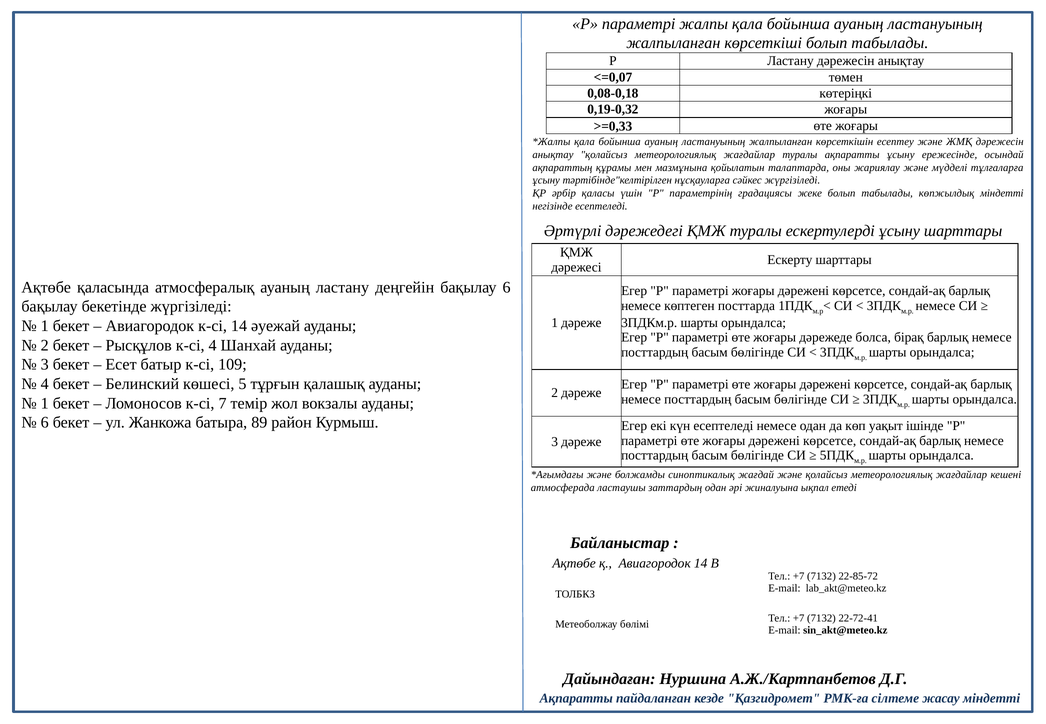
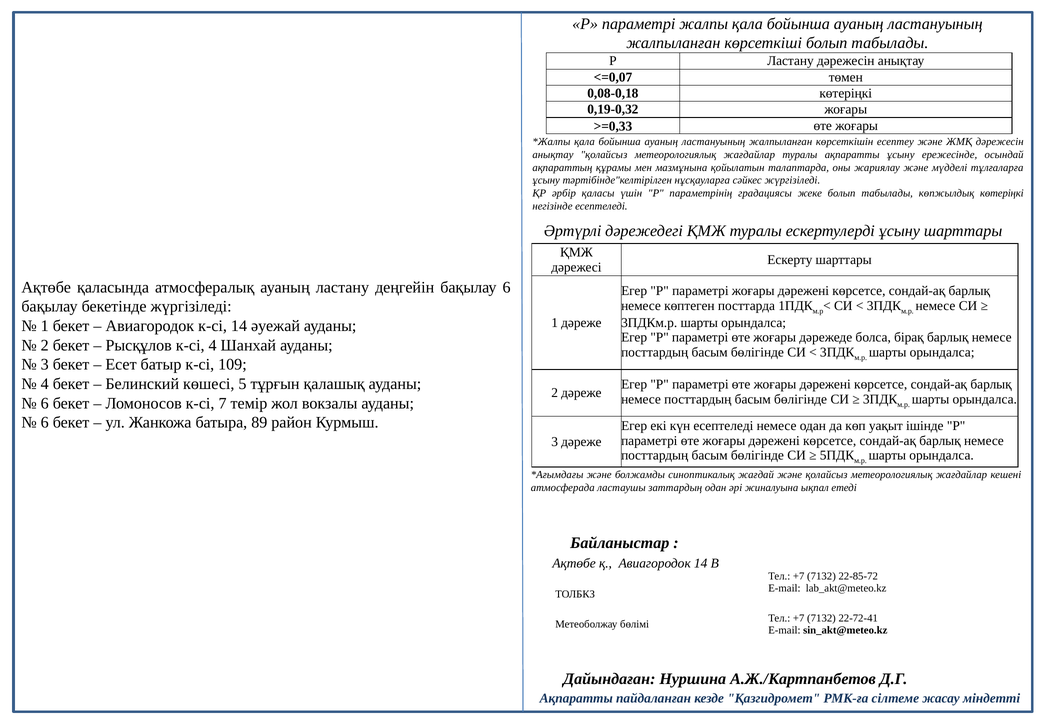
көпжылдық міндетті: міндетті -> көтеріңкі (1002, 193)
1: 1 -> 6 (45, 403)
